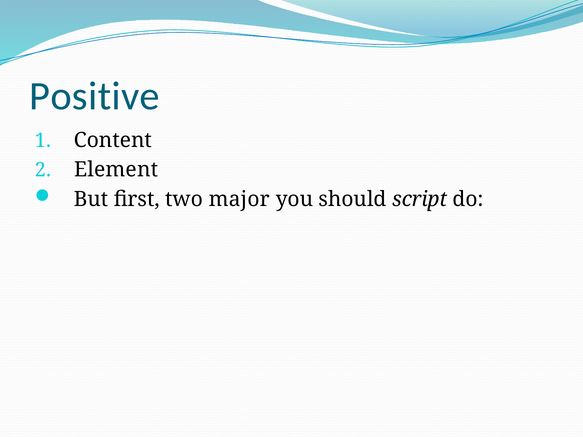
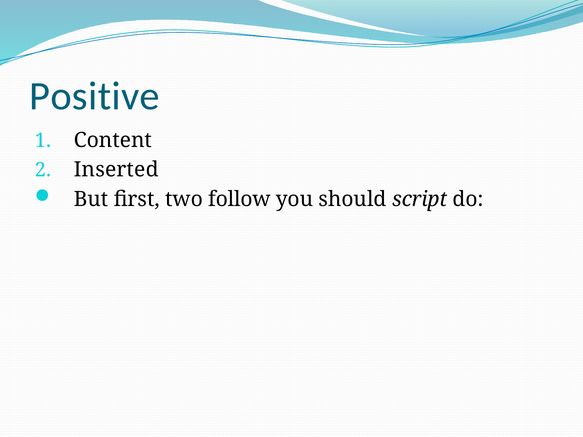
Element: Element -> Inserted (116, 170)
major: major -> follow (239, 199)
